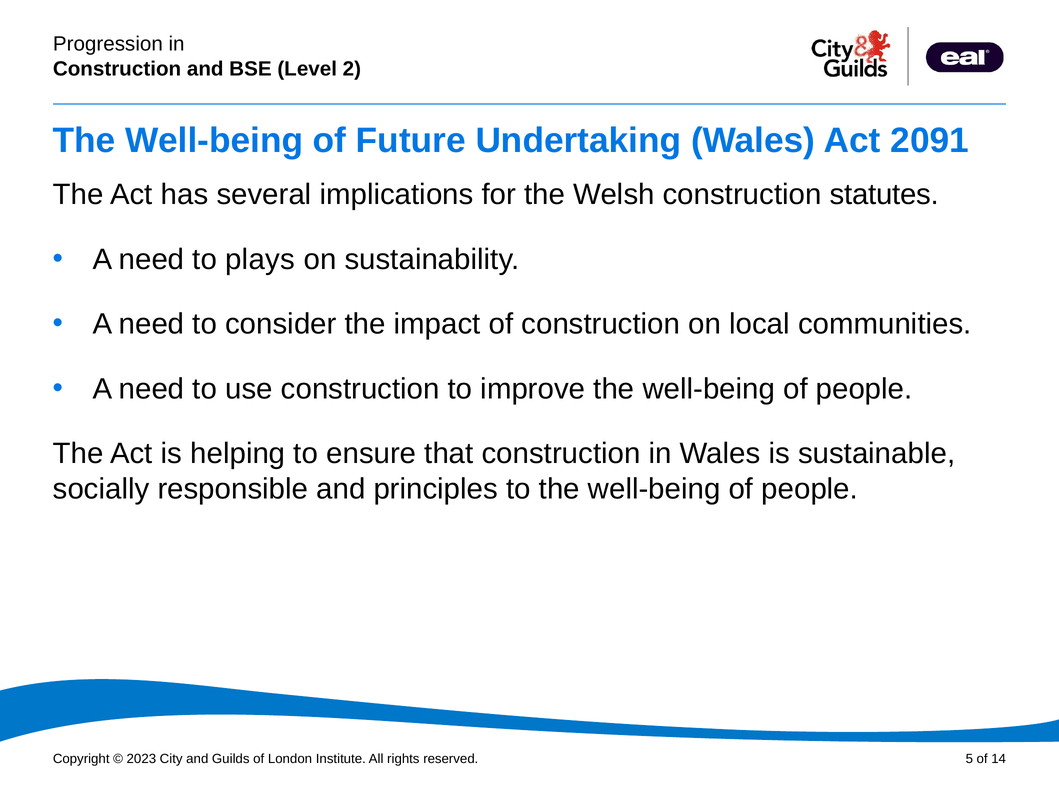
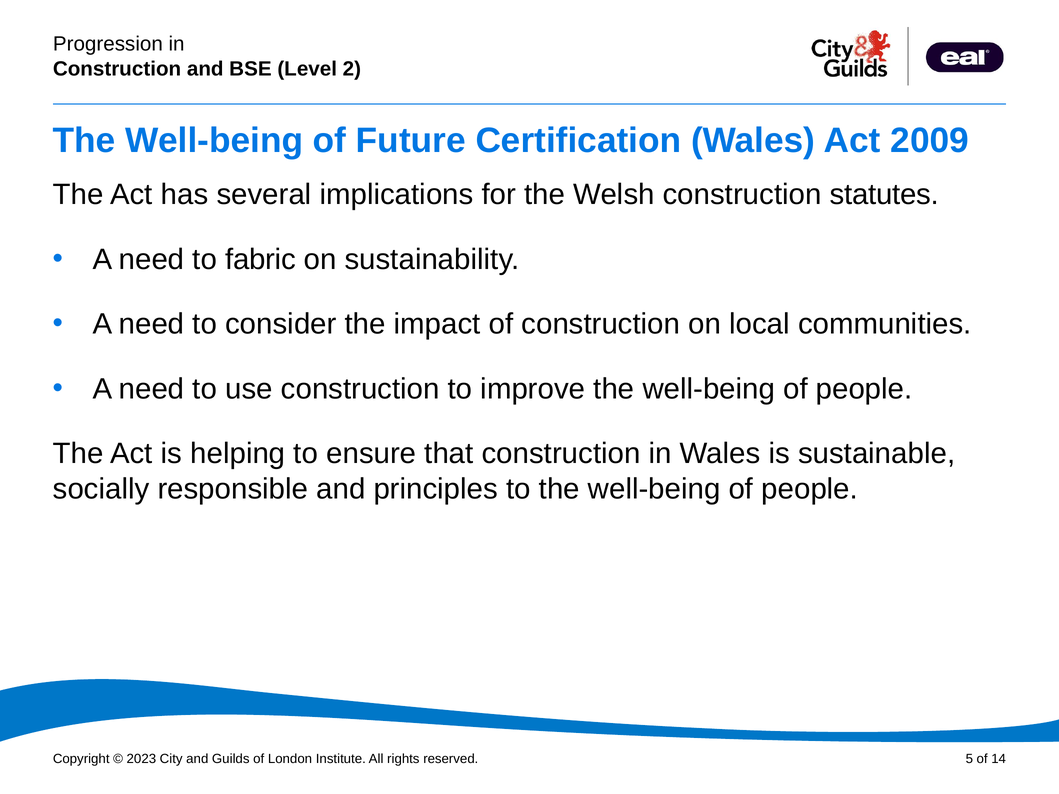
Undertaking: Undertaking -> Certification (578, 140)
2091: 2091 -> 2009 (930, 140)
plays: plays -> fabric (261, 260)
